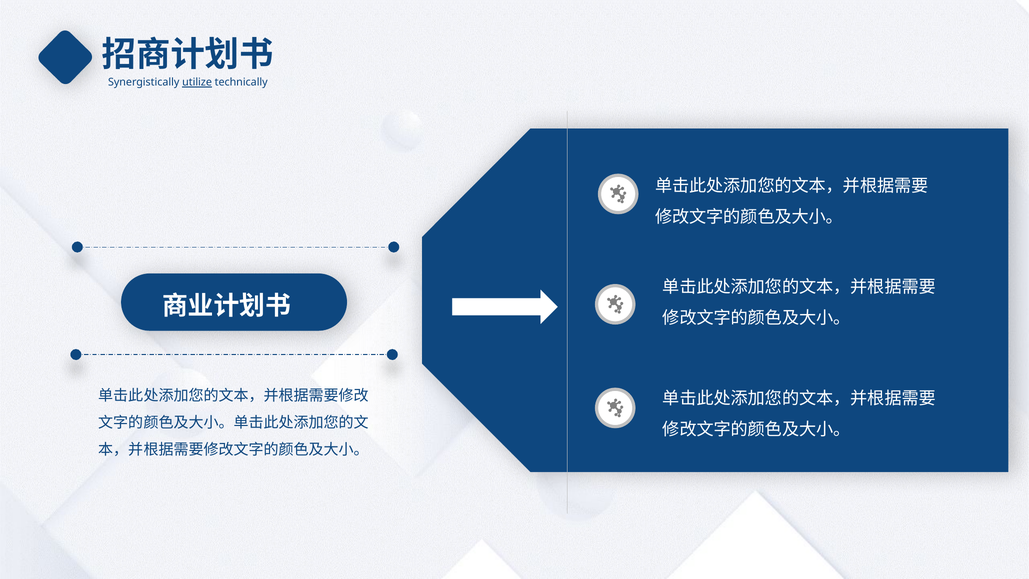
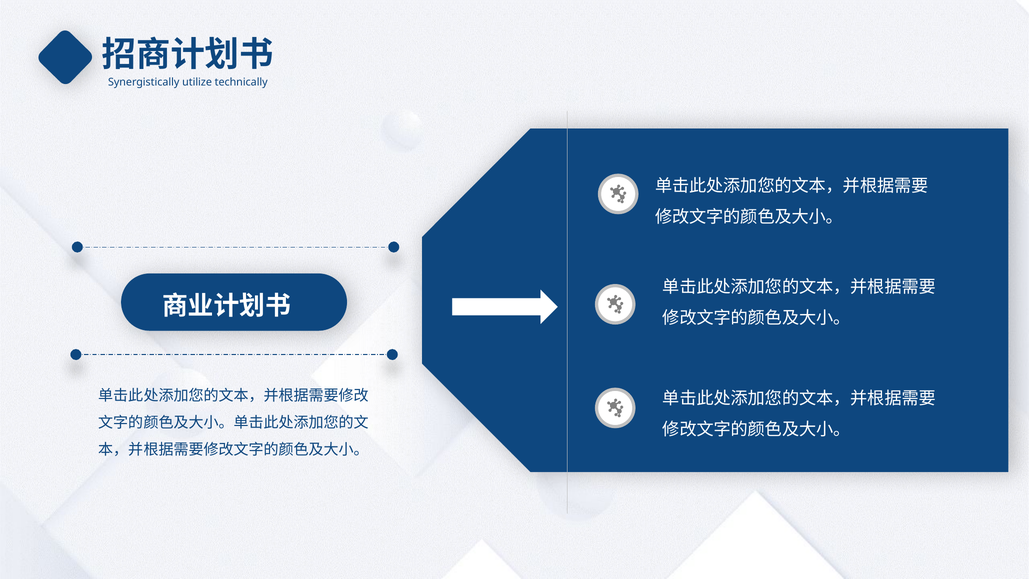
utilize underline: present -> none (197, 82)
